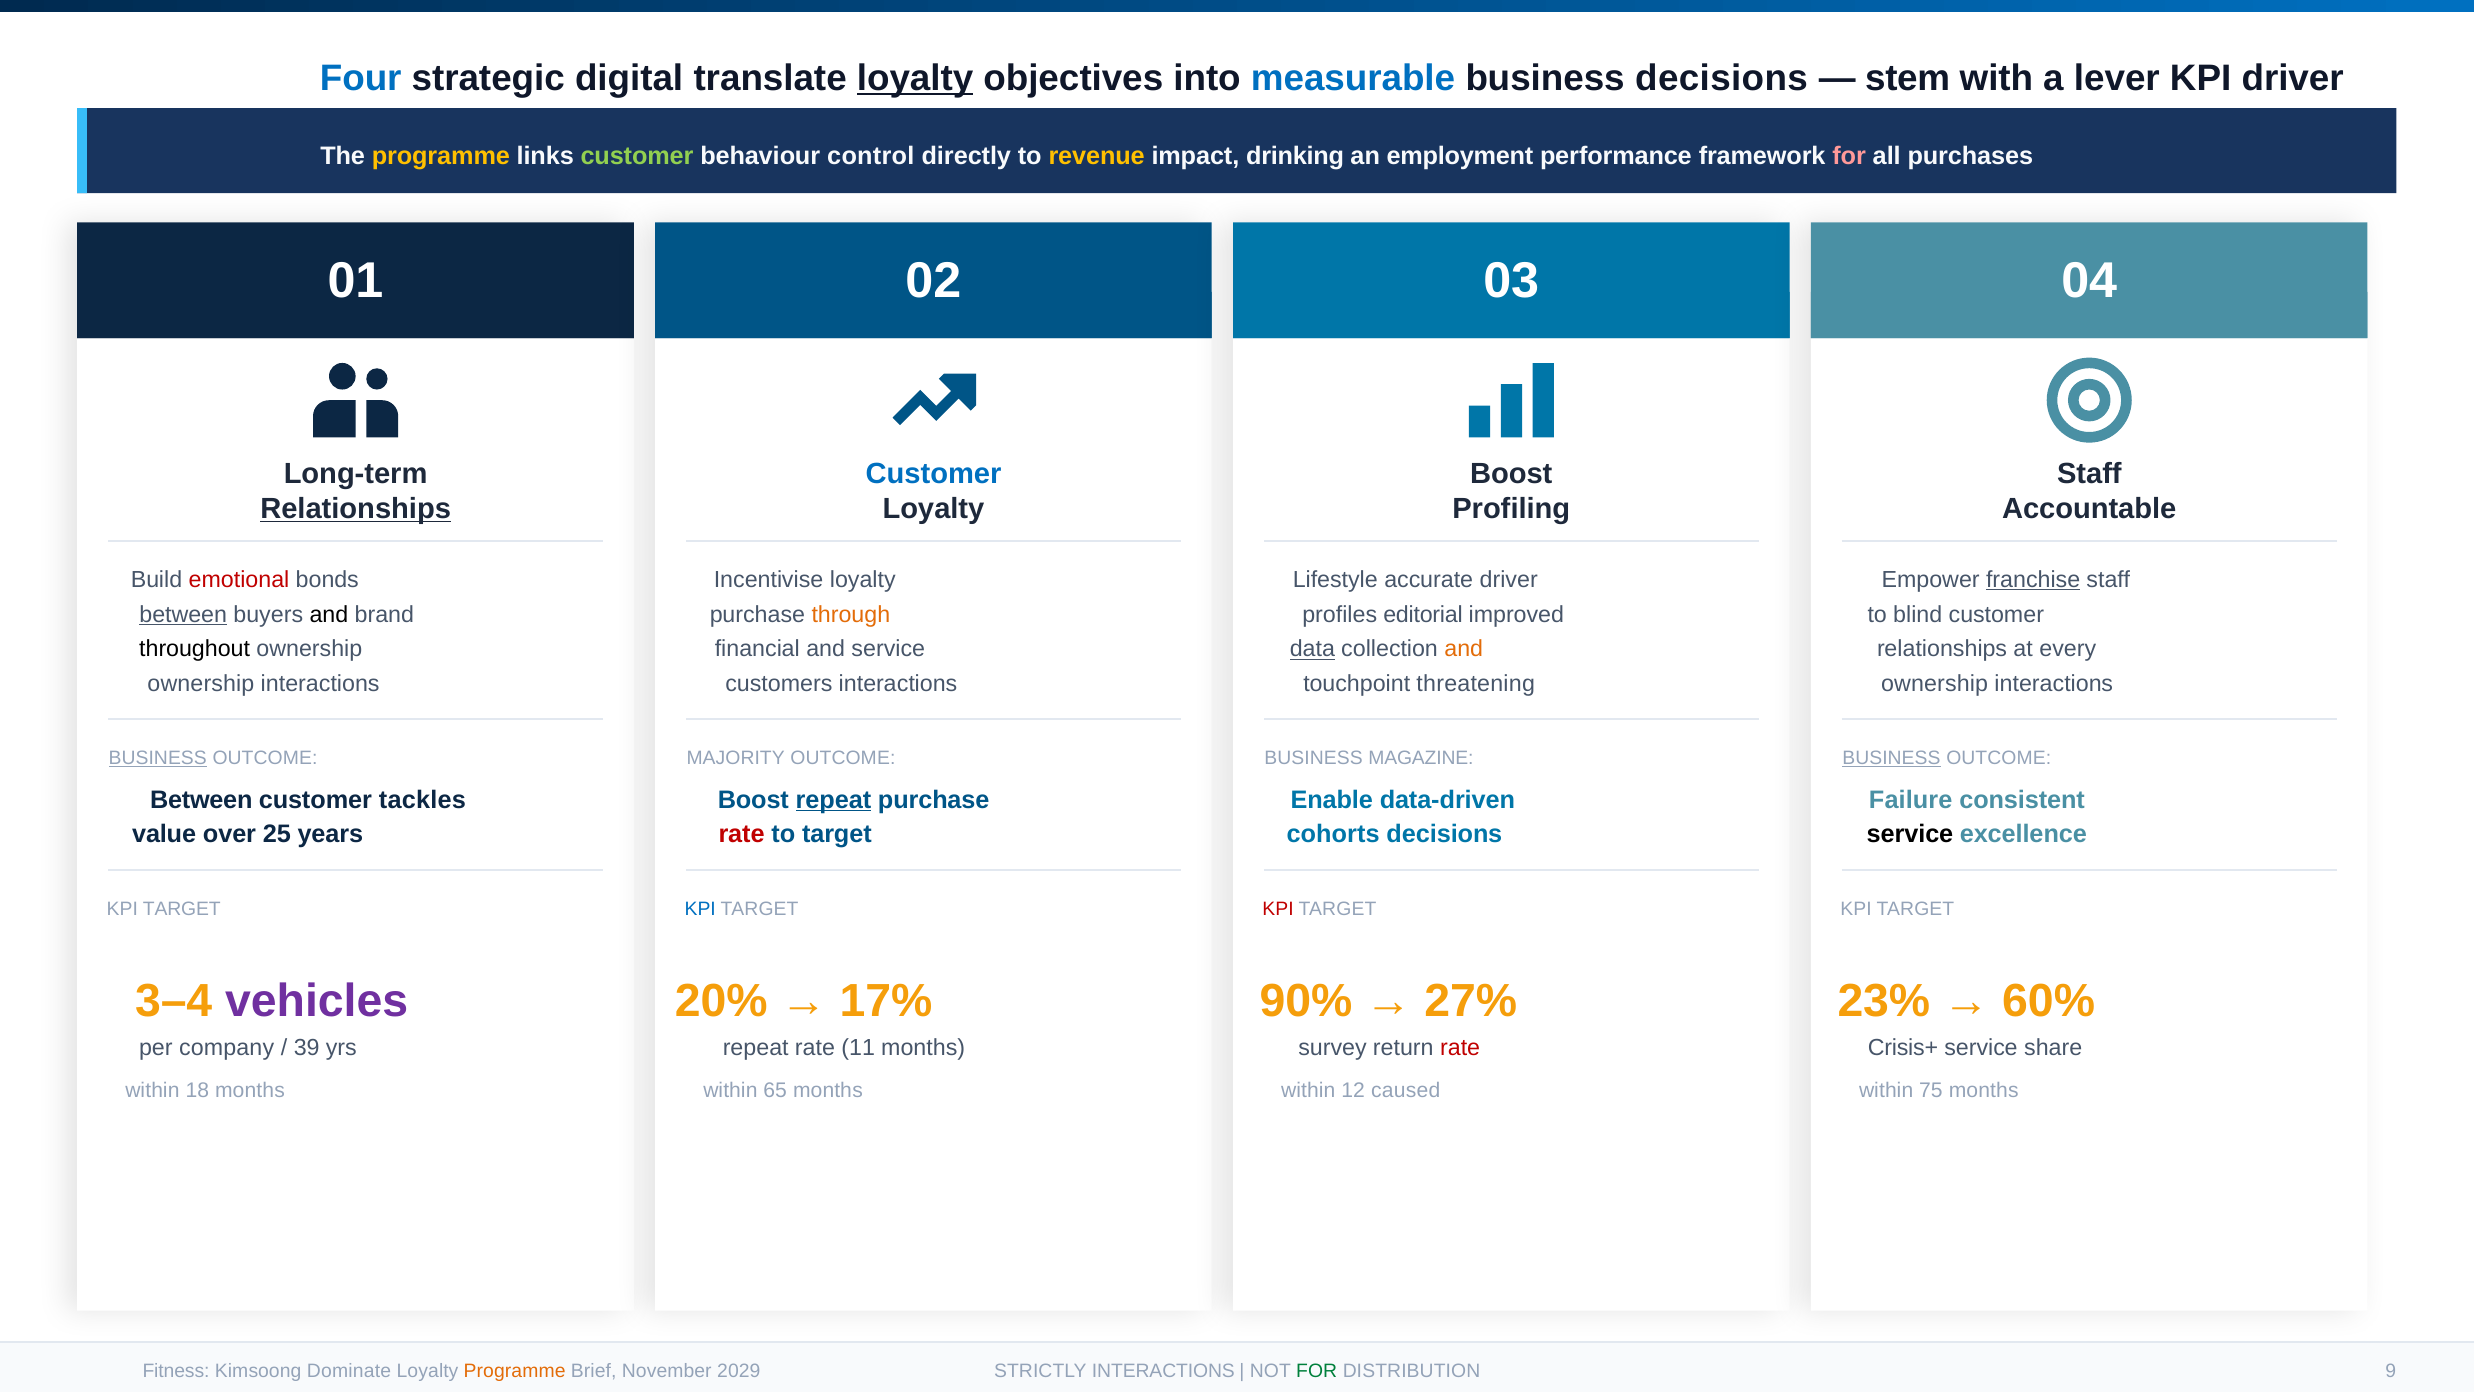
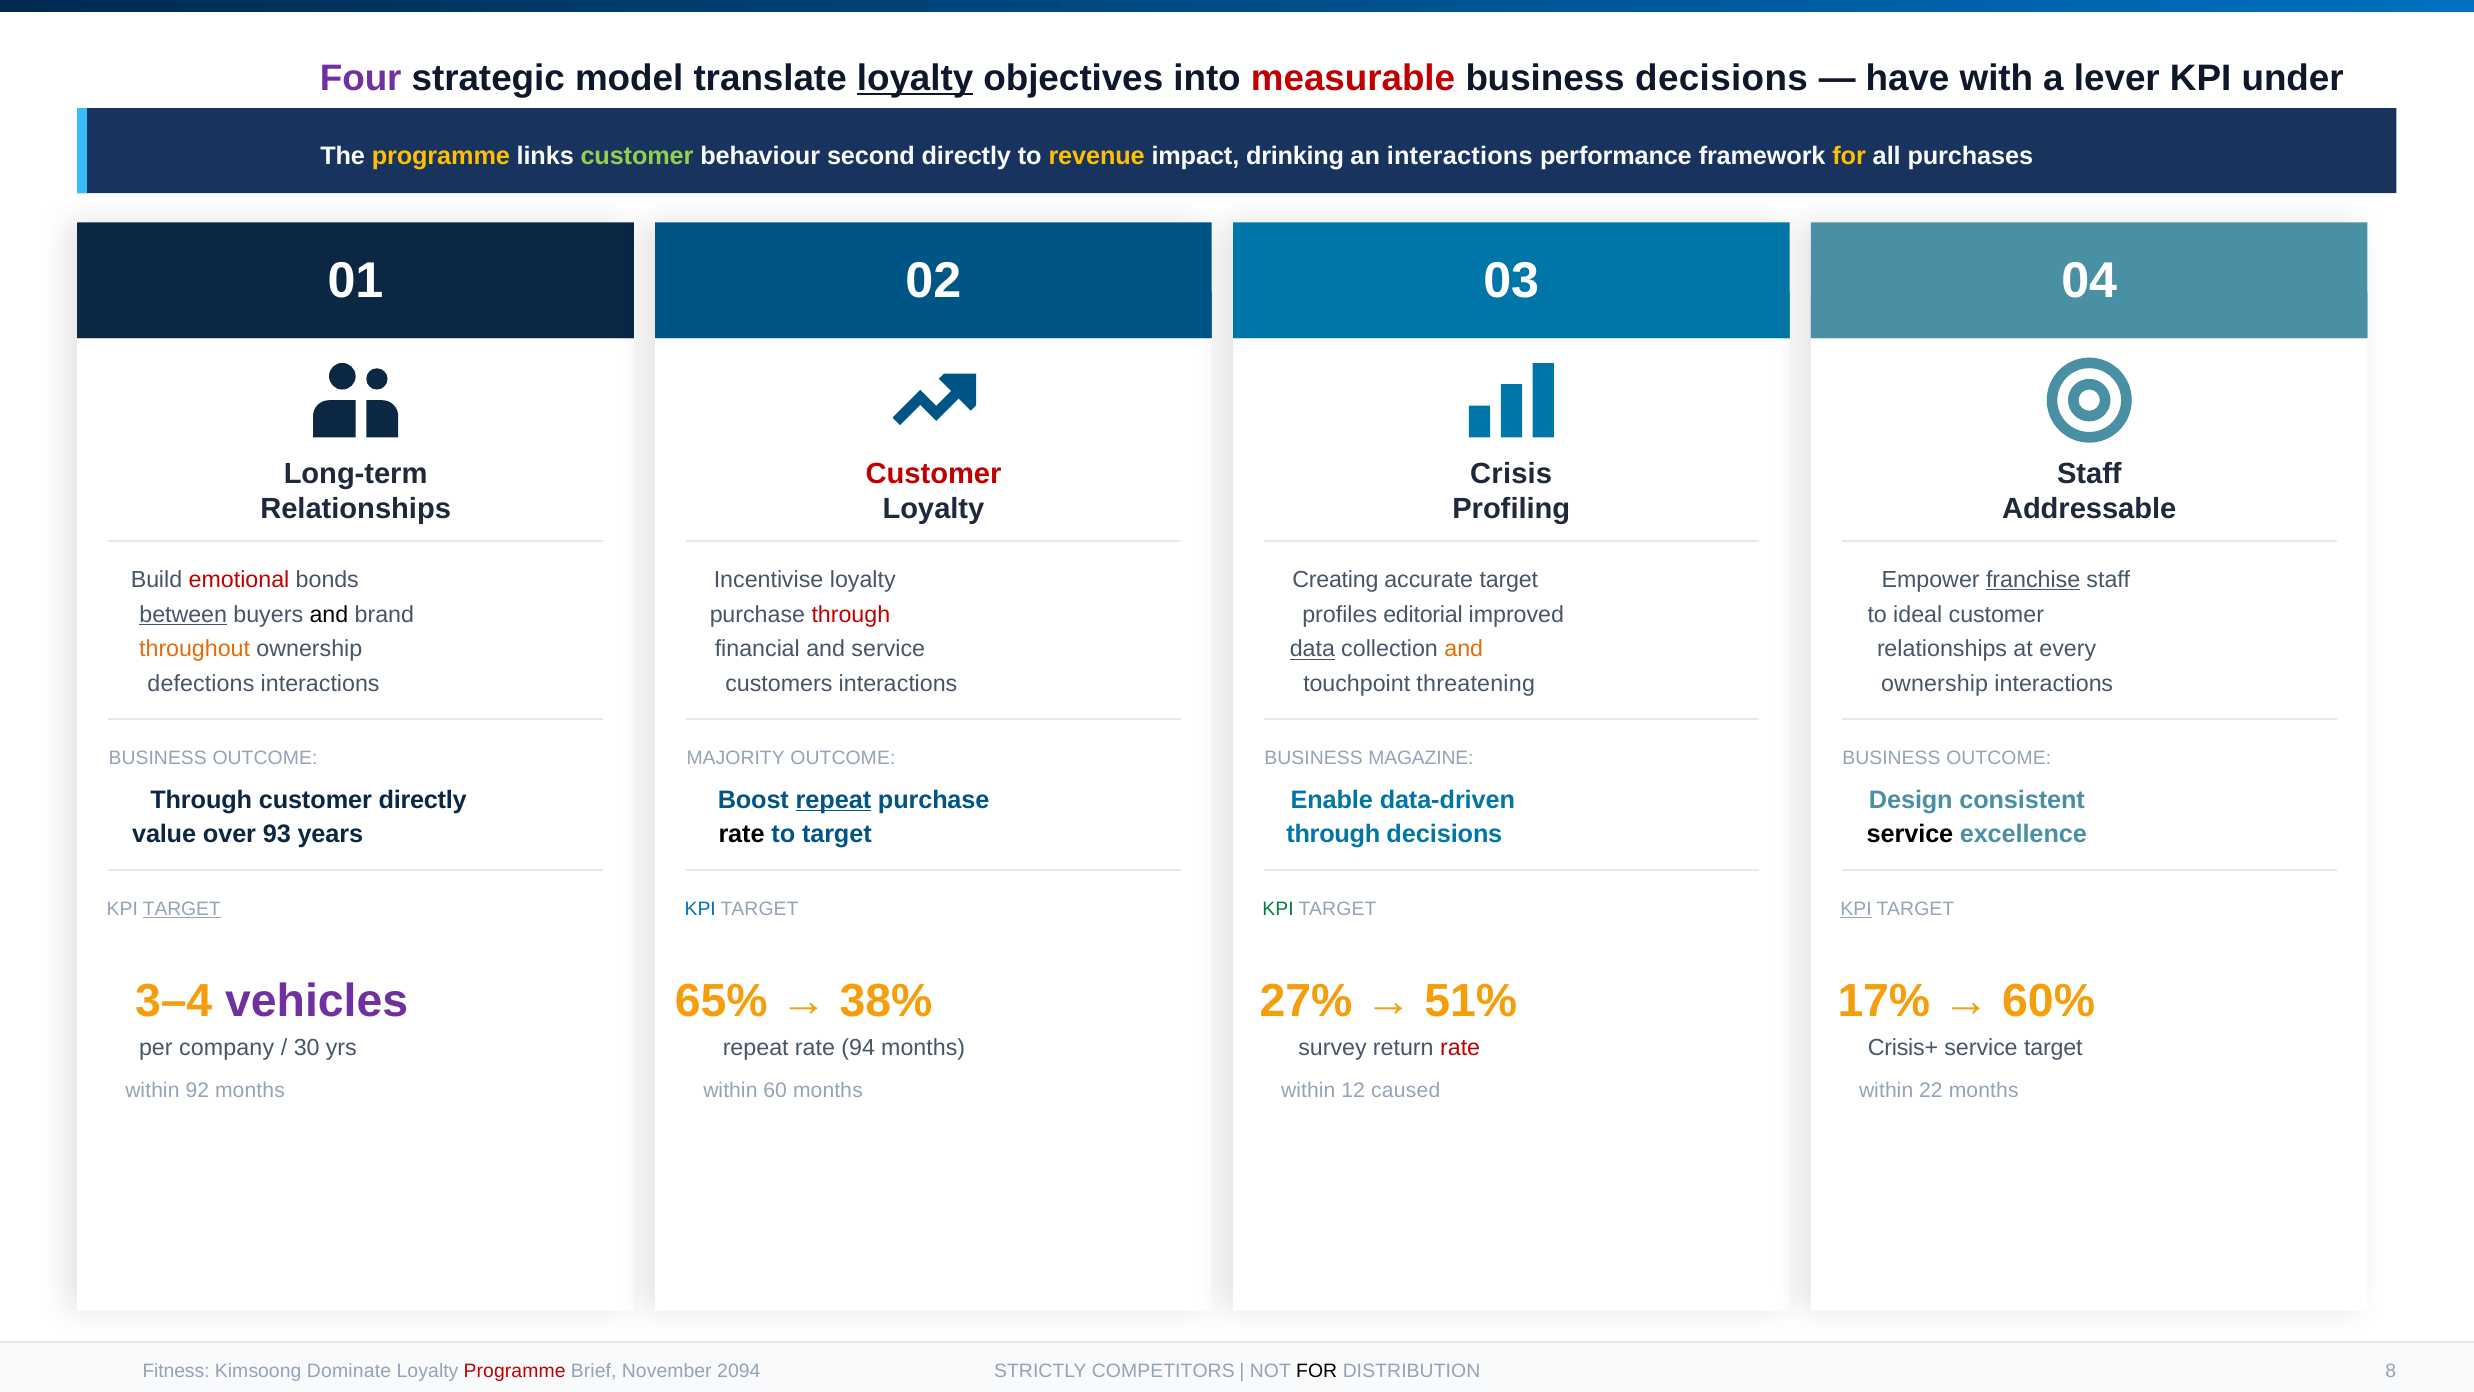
Four colour: blue -> purple (361, 78)
digital: digital -> model (629, 78)
measurable colour: blue -> red (1353, 78)
stem: stem -> have (1908, 78)
KPI driver: driver -> under (2293, 78)
control: control -> second (871, 156)
an employment: employment -> interactions (1460, 156)
for colour: pink -> yellow (1849, 156)
Customer colour: blue -> red (934, 474)
Boost: Boost -> Crisis (1511, 474)
Relationships underline: present -> none (356, 509)
Accountable: Accountable -> Addressable (2089, 509)
Lifestyle: Lifestyle -> Creating (1335, 580)
accurate driver: driver -> target (1509, 580)
through colour: orange -> red (851, 614)
blind: blind -> ideal (1918, 614)
throughout colour: black -> orange (195, 649)
ownership: ownership -> defections (201, 684)
BUSINESS underline: present -> none (158, 758)
BUSINESS underline: present -> none (1891, 758)
Between: Between -> Through (201, 799)
customer tackles: tackles -> directly (423, 799)
Failure: Failure -> Design (1911, 799)
25: 25 -> 93 (277, 834)
rate colour: red -> black (742, 834)
cohorts: cohorts -> through (1333, 834)
TARGET underline: none -> present (182, 909)
KPI colour: red -> green (1278, 909)
KPI underline: none -> present (1856, 909)
20%: 20% -> 65% (721, 1001)
17%: 17% -> 38% (886, 1001)
90%: 90% -> 27% (1306, 1001)
27%: 27% -> 51% (1471, 1001)
23%: 23% -> 17% (1884, 1001)
39: 39 -> 30 (307, 1047)
11: 11 -> 94 (858, 1047)
service share: share -> target (2053, 1047)
18: 18 -> 92 (197, 1090)
65: 65 -> 60 (775, 1090)
75: 75 -> 22 (1931, 1090)
Programme colour: orange -> red (515, 1371)
2029: 2029 -> 2094 (739, 1371)
STRICTLY INTERACTIONS: INTERACTIONS -> COMPETITORS (1163, 1371)
FOR colour: green -> black (1317, 1371)
9: 9 -> 8 (2391, 1371)
